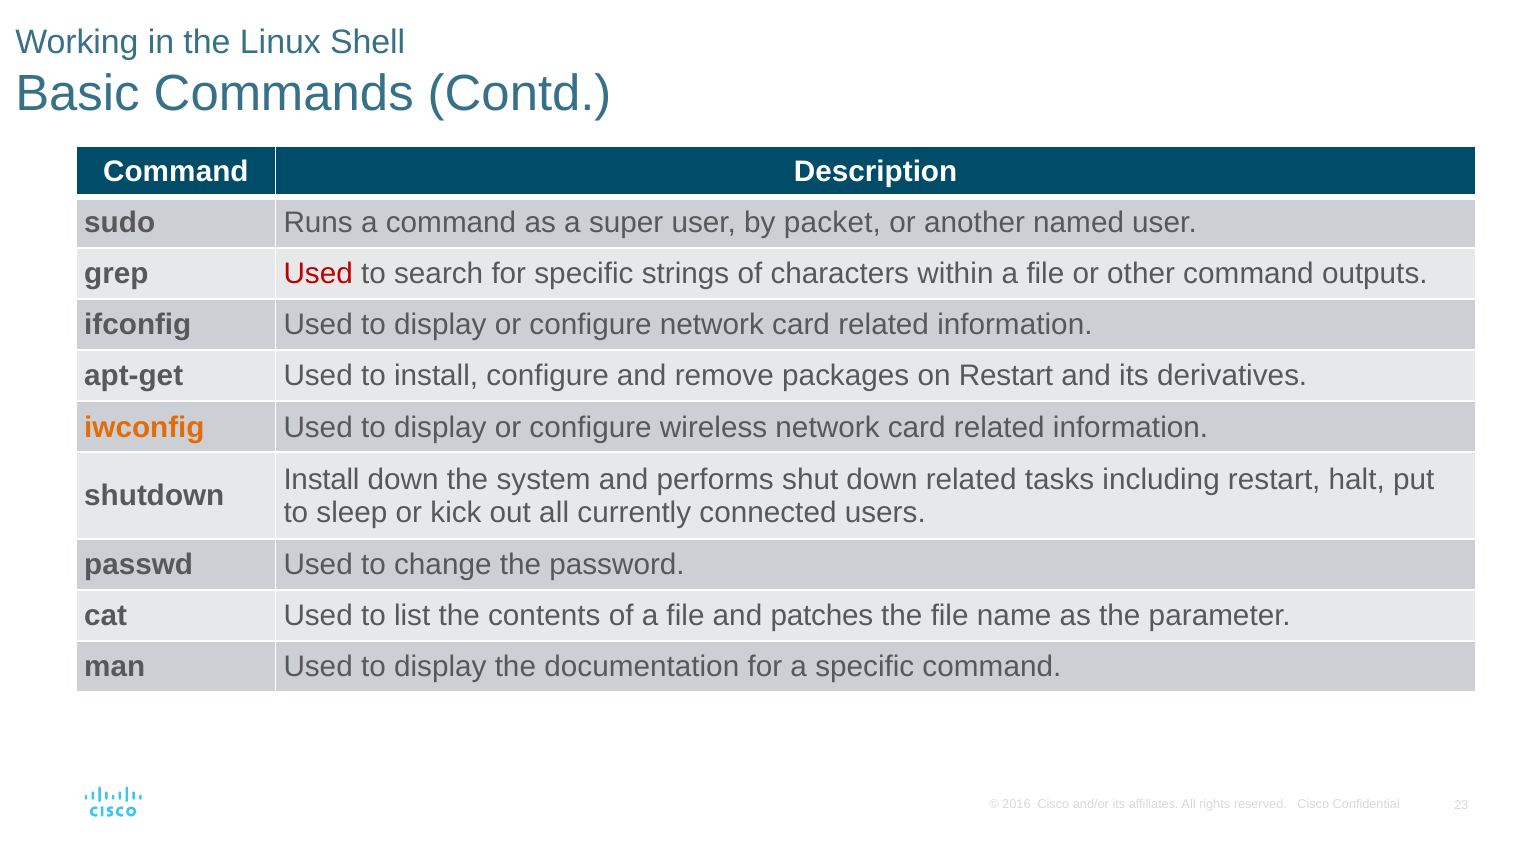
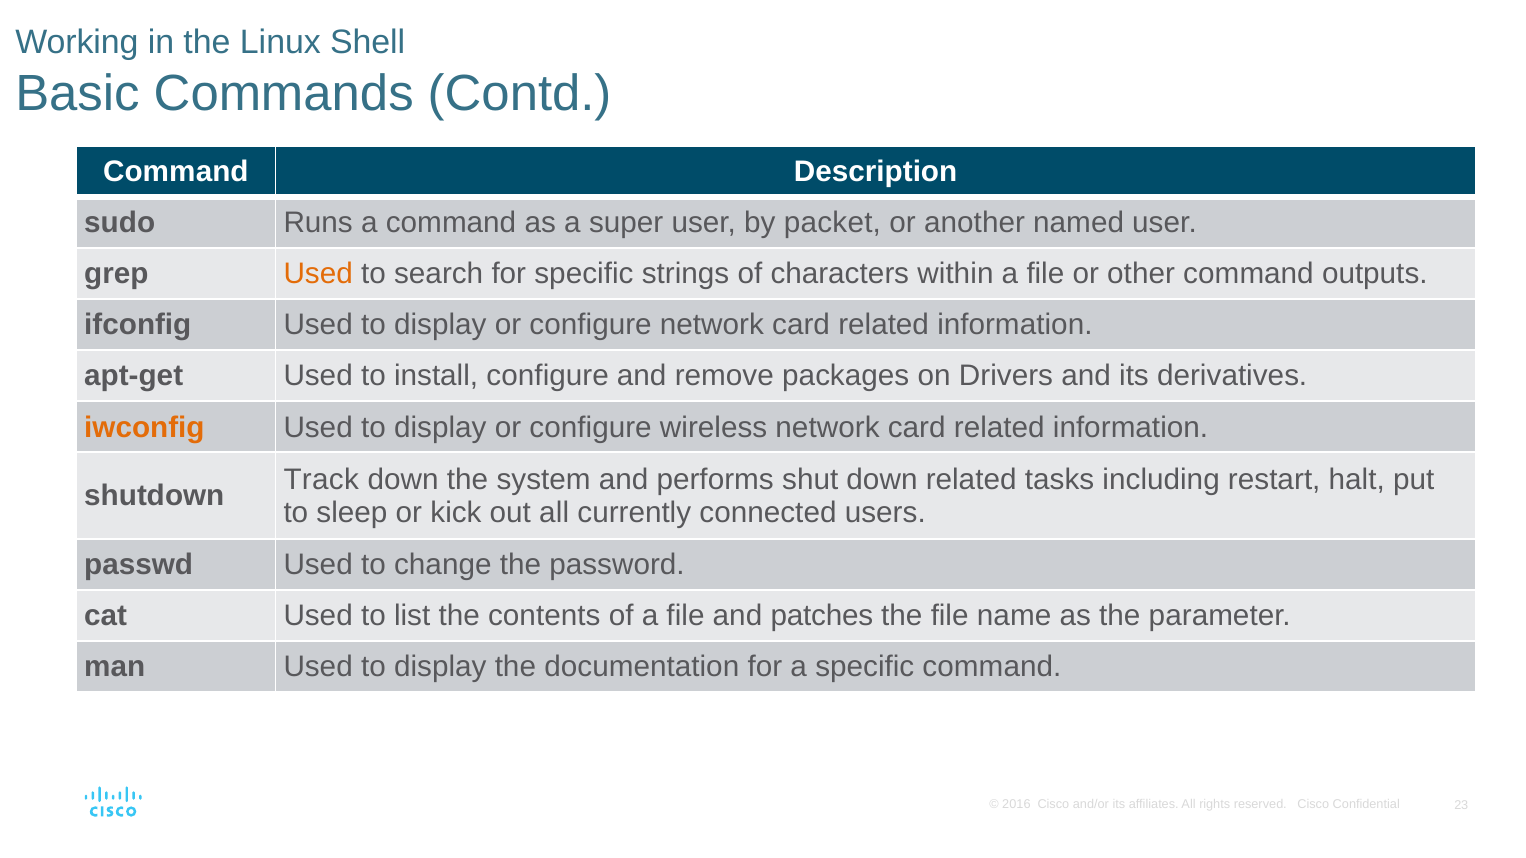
Used colour: red -> orange (318, 274)
on Restart: Restart -> Drivers (1006, 376)
Install: Install -> Track (321, 480)
